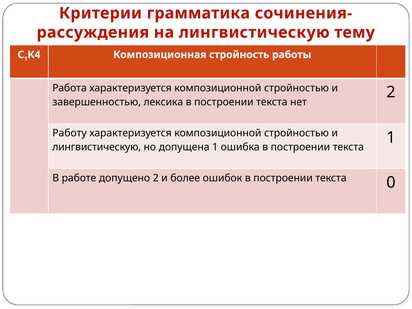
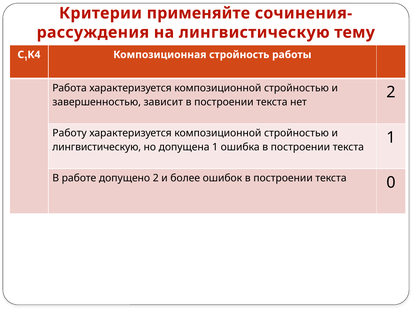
грамматика: грамматика -> применяйте (198, 13)
лексика: лексика -> зависит (163, 102)
